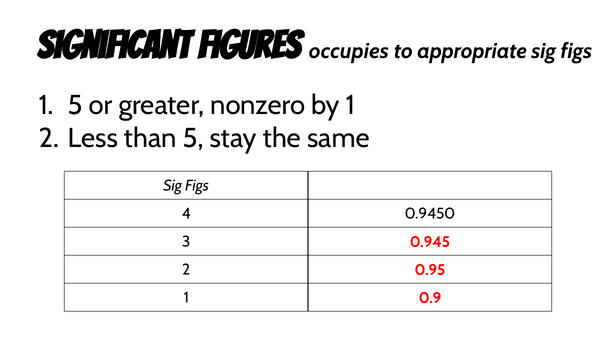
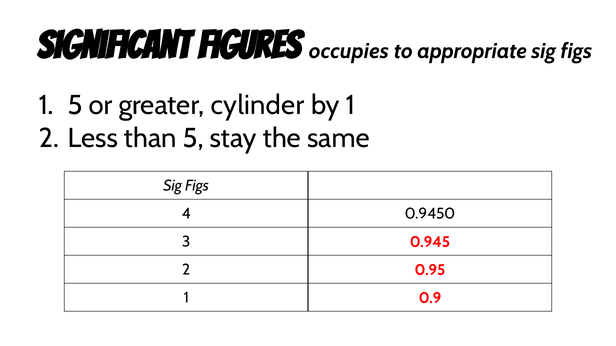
nonzero: nonzero -> cylinder (258, 105)
